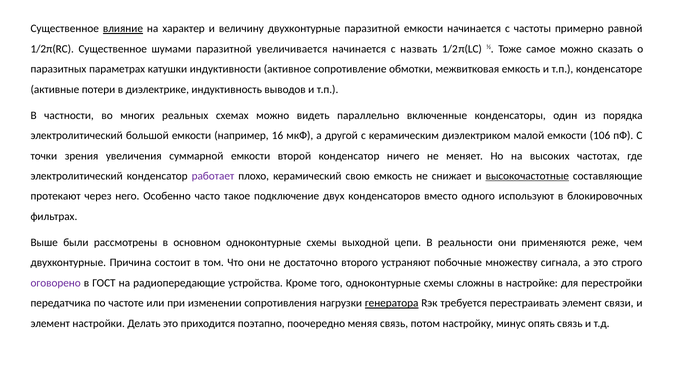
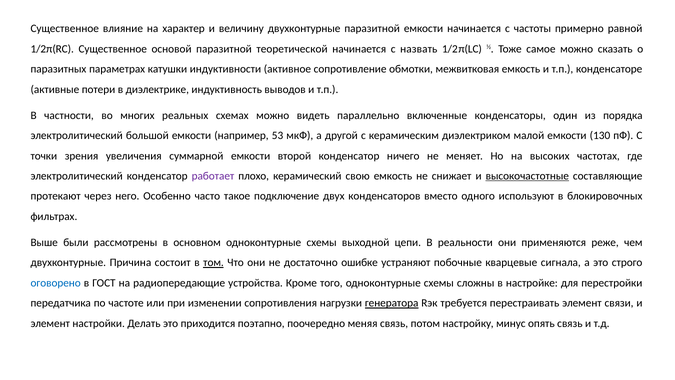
влияние underline: present -> none (123, 29)
шумами: шумами -> основой (172, 49)
увеличивается: увеличивается -> теоретической (292, 49)
16: 16 -> 53 (278, 135)
106: 106 -> 130 (600, 135)
том underline: none -> present (213, 262)
второго: второго -> ошибке (360, 262)
множеству: множеству -> кварцевые (511, 262)
оговорено colour: purple -> blue (56, 283)
